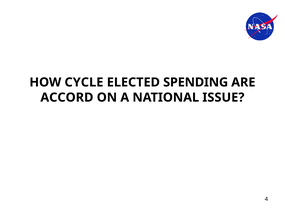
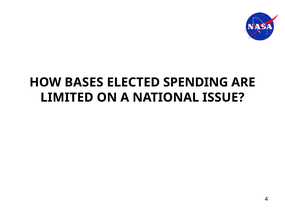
CYCLE: CYCLE -> BASES (84, 83)
ACCORD: ACCORD -> LIMITED (67, 98)
